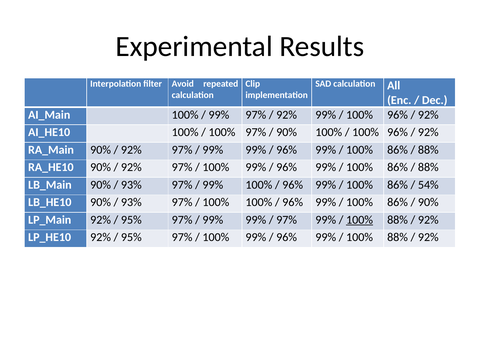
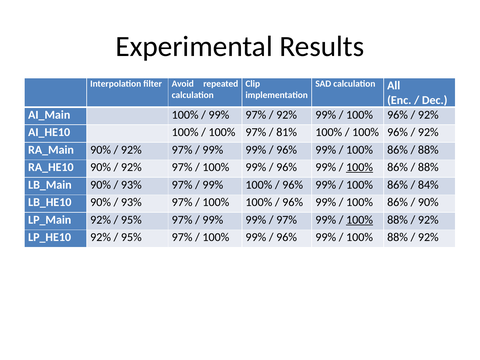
90%: 90% -> 81% (287, 132)
100% underline: none -> present (360, 167)
54%: 54% -> 84% (428, 185)
